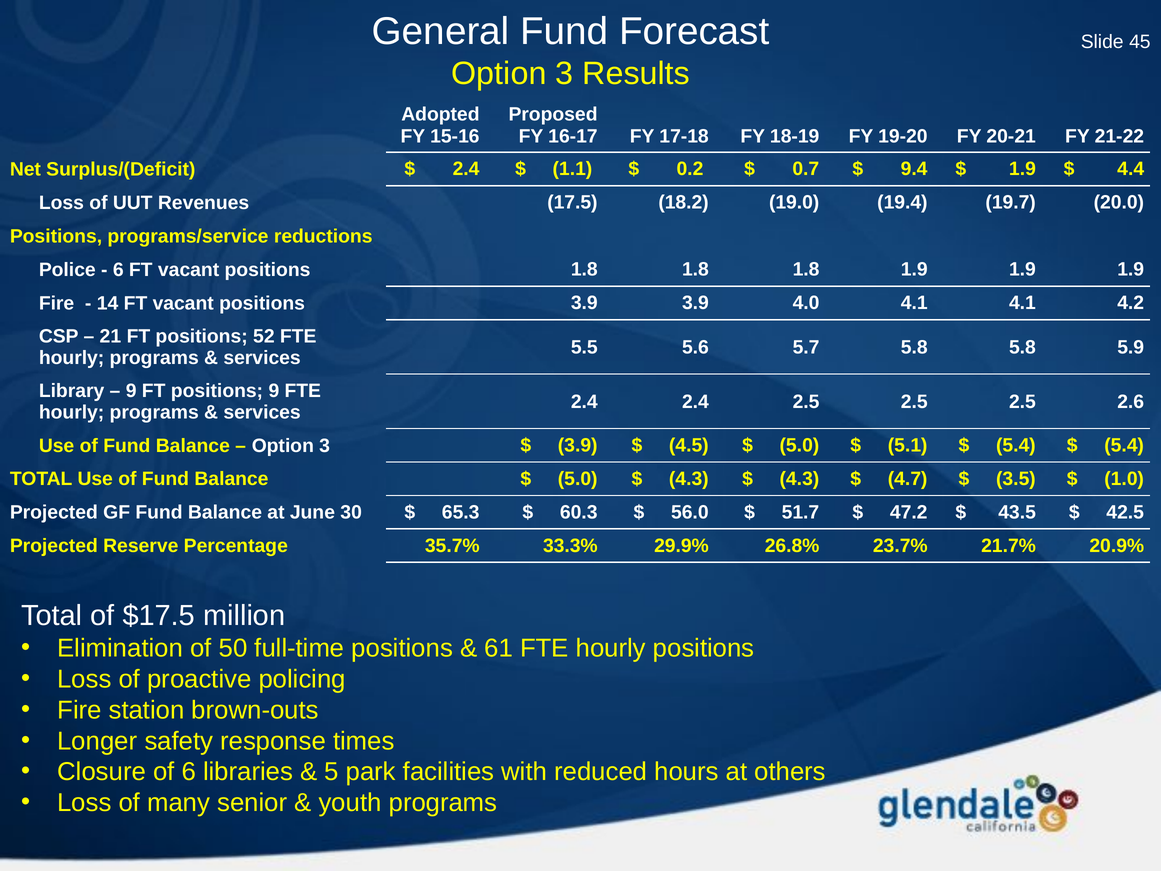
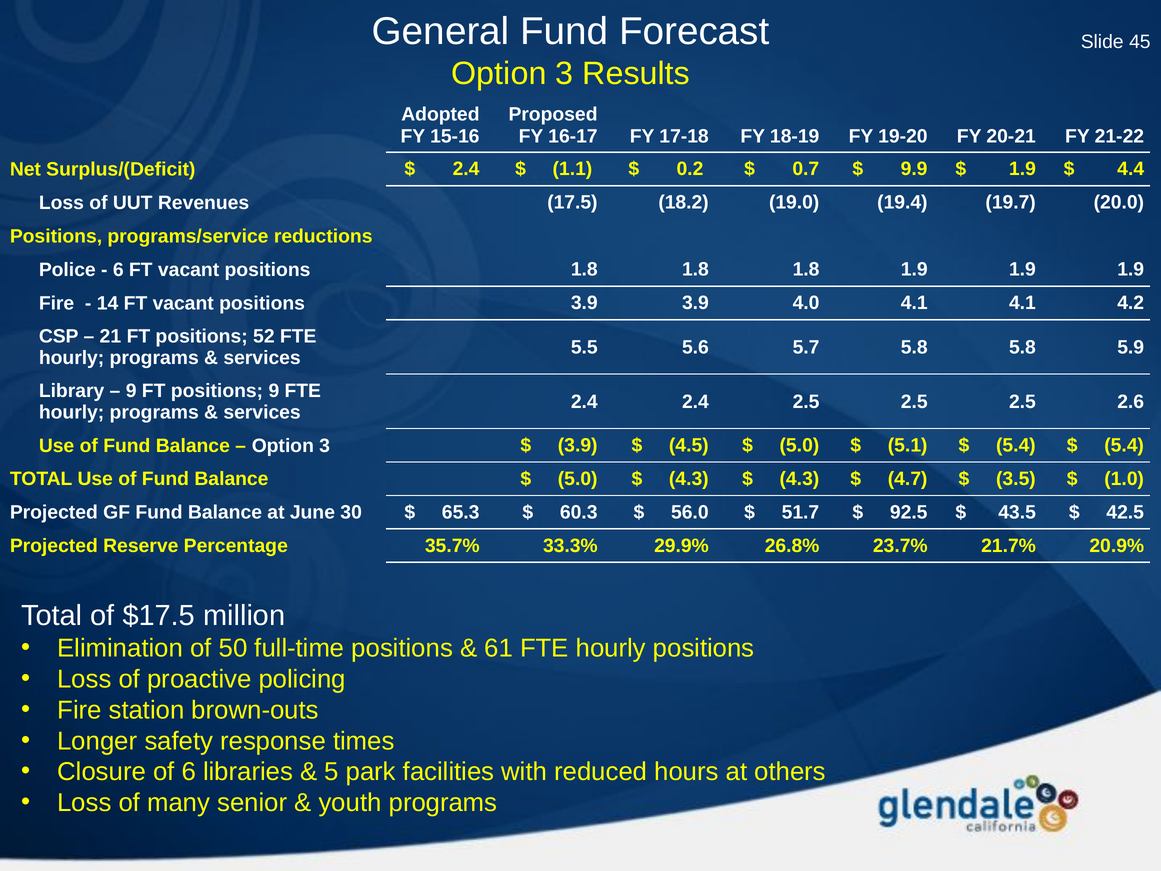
9.4: 9.4 -> 9.9 (914, 169)
47.2: 47.2 -> 92.5 (909, 512)
